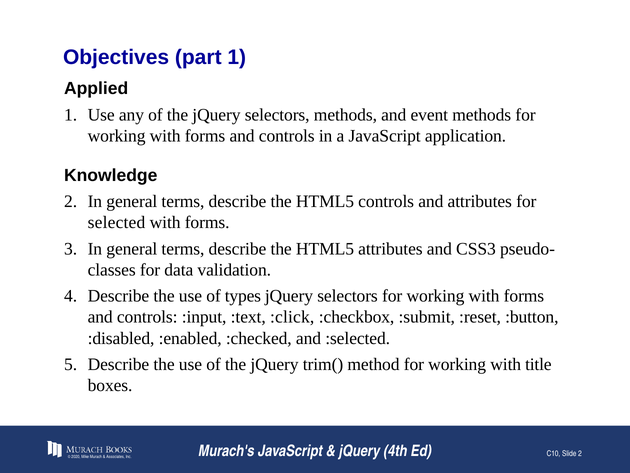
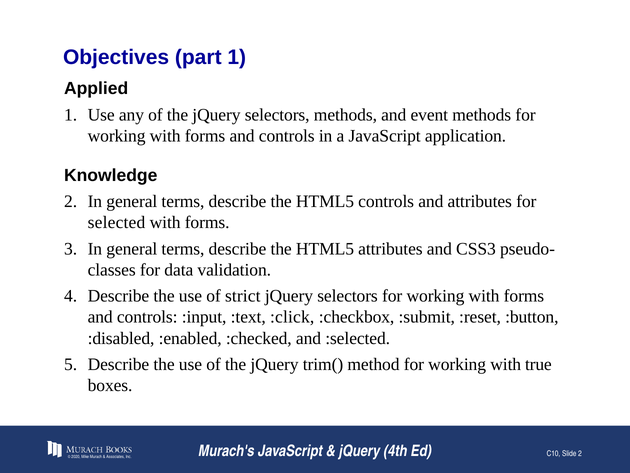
types: types -> strict (243, 296)
title: title -> true (538, 364)
